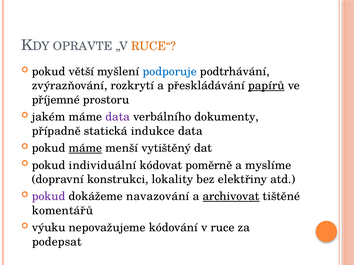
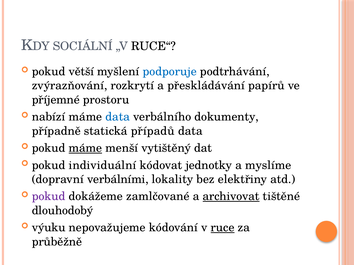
OPRAVTE: OPRAVTE -> SOCIÁLNÍ (83, 46)
RUCE“ colour: orange -> black (154, 46)
papírů underline: present -> none (266, 86)
jakém: jakém -> nabízí (49, 117)
data colour: purple -> blue (118, 117)
indukce: indukce -> případů (153, 131)
poměrně: poměrně -> jednotky (209, 165)
konstrukci: konstrukci -> verbálními (118, 180)
navazování: navazování -> zamlčované (158, 197)
komentářů: komentářů -> dlouhodobý (63, 211)
ruce underline: none -> present (223, 228)
podepsat: podepsat -> průběžně (57, 242)
